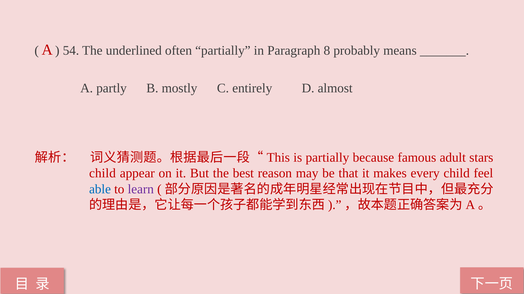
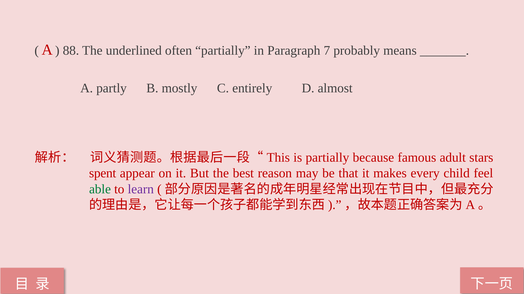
54: 54 -> 88 (71, 51)
8: 8 -> 7 (327, 51)
child: child -> spent (103, 174)
able colour: blue -> green (100, 190)
